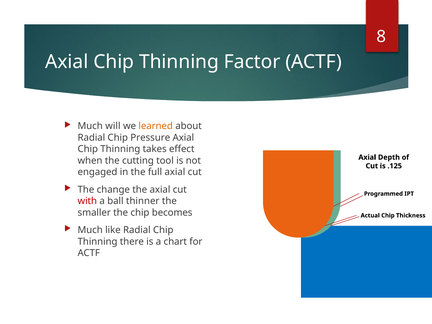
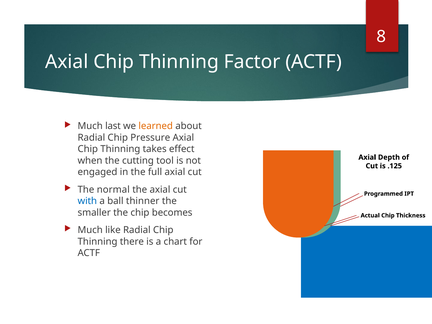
will: will -> last (113, 126)
change: change -> normal (113, 190)
with colour: red -> blue (87, 201)
